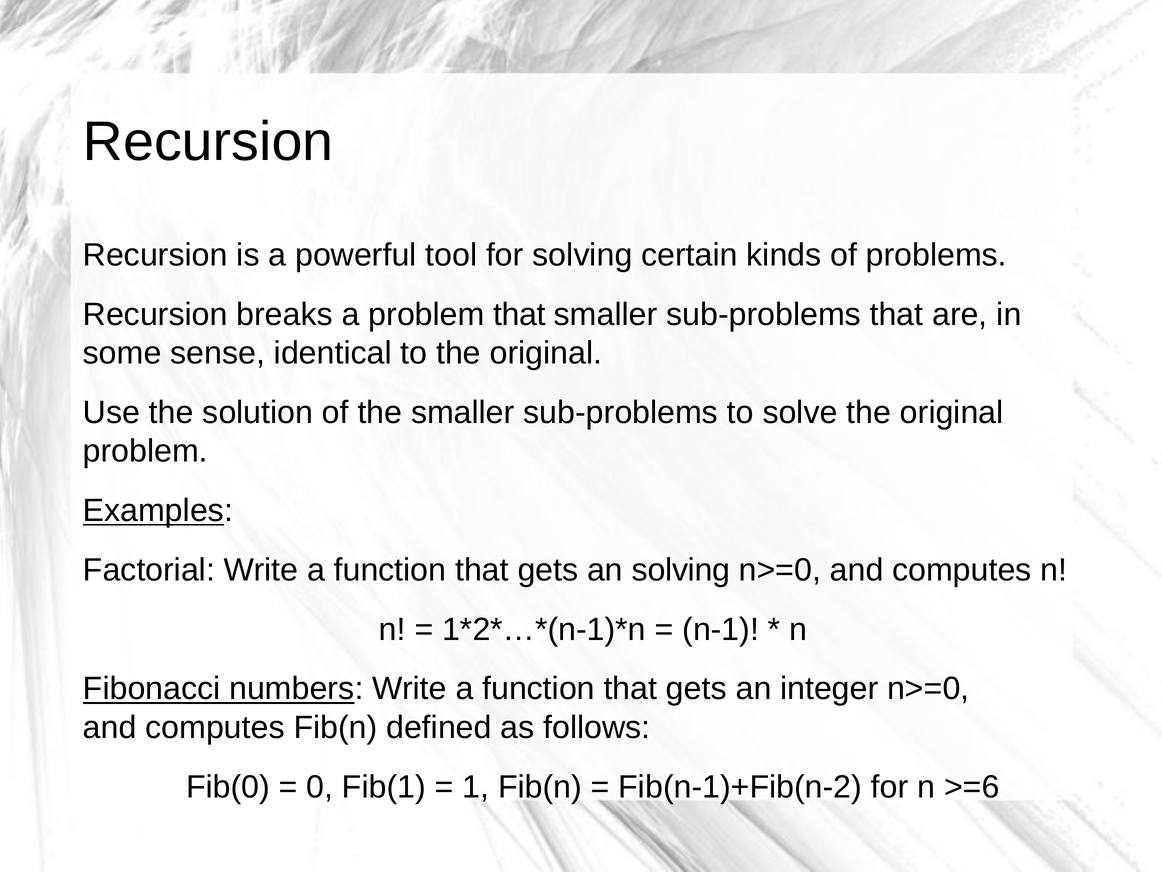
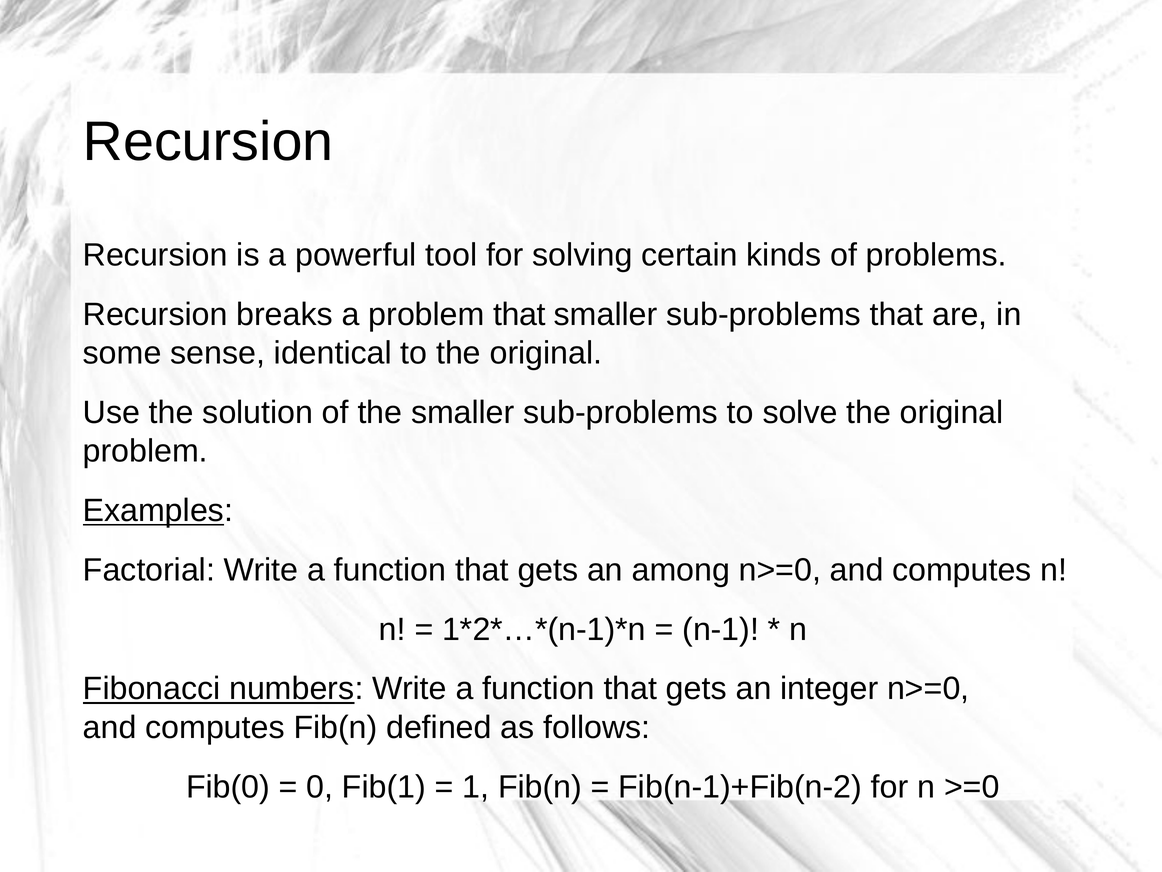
an solving: solving -> among (681, 570)
>=6: >=6 -> >=0 (972, 786)
